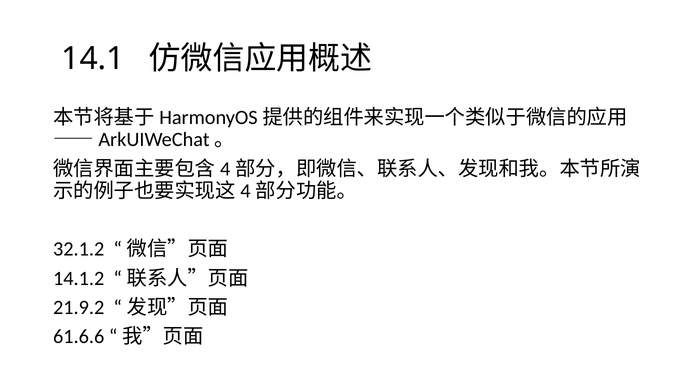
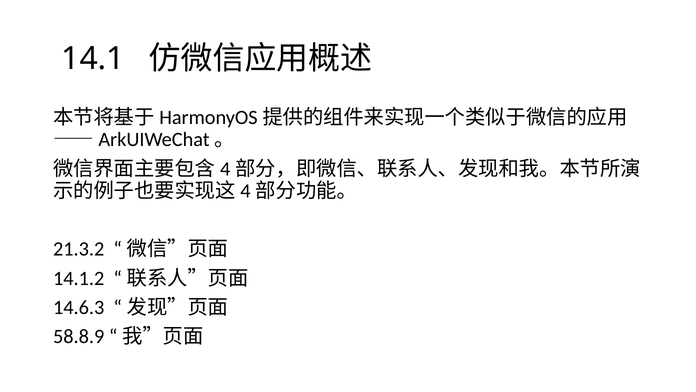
32.1.2: 32.1.2 -> 21.3.2 (79, 249)
21.9.2: 21.9.2 -> 14.6.3 (79, 307)
61.6.6: 61.6.6 -> 58.8.9 (79, 336)
